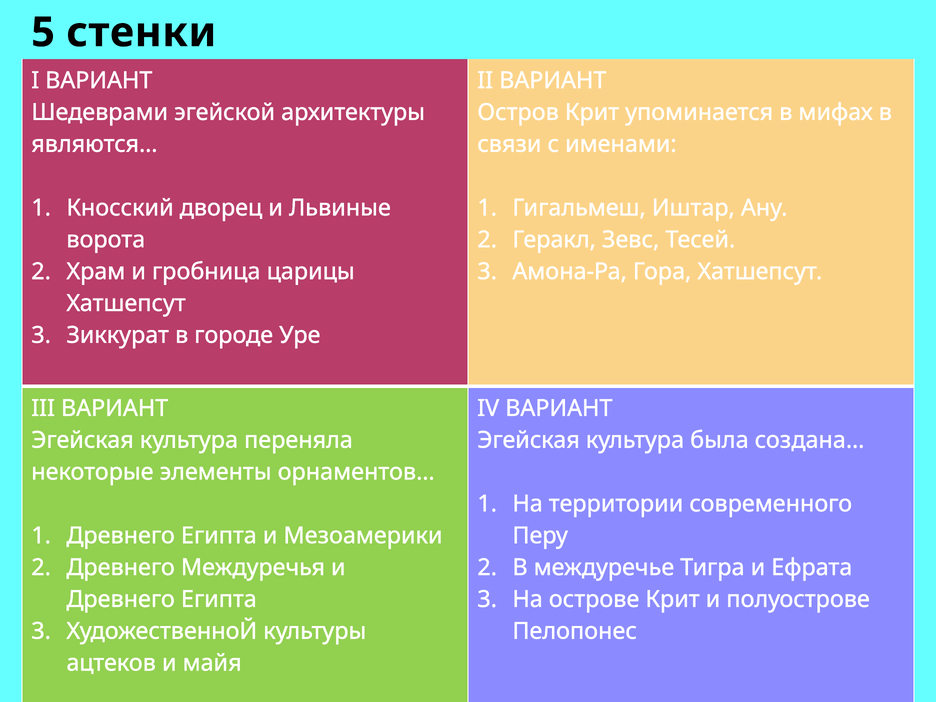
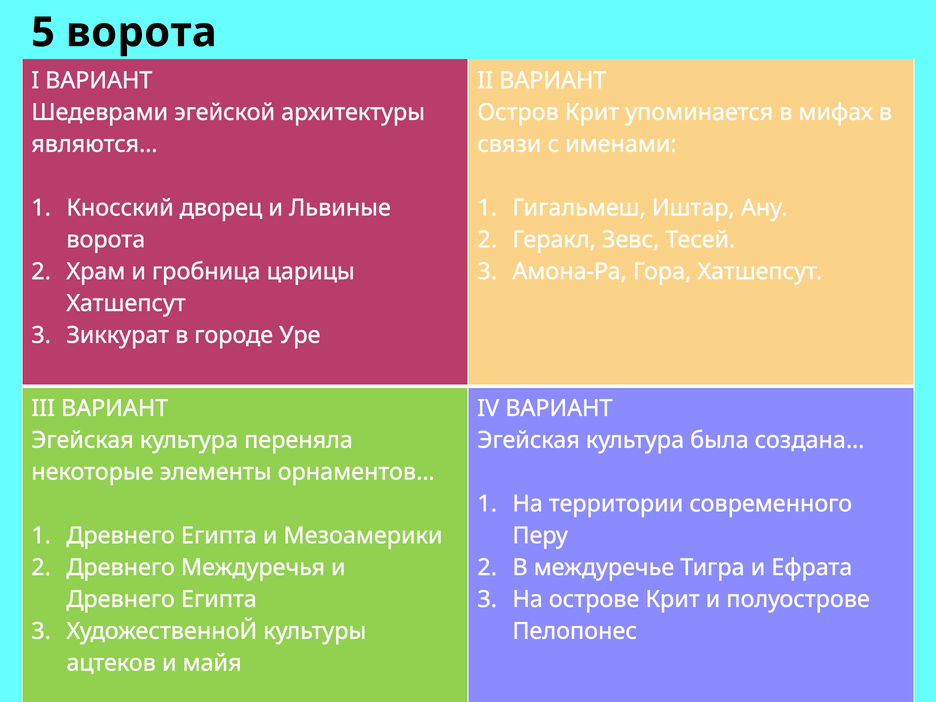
5 стенки: стенки -> ворота (141, 32)
